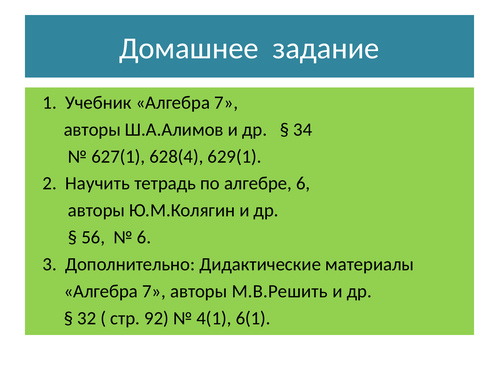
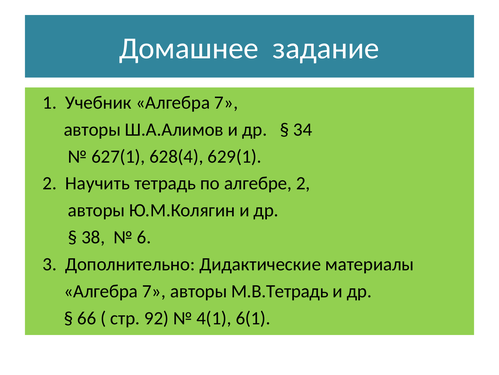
алгебре 6: 6 -> 2 (303, 183)
56: 56 -> 38 (93, 237)
М.В.Решить: М.В.Решить -> М.В.Тетрадь (280, 291)
32: 32 -> 66 (87, 318)
